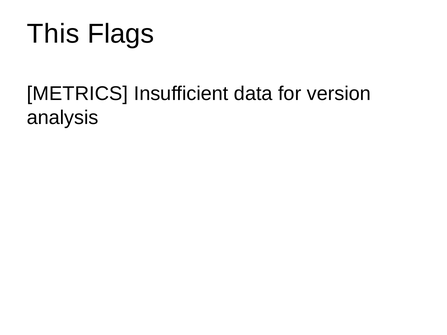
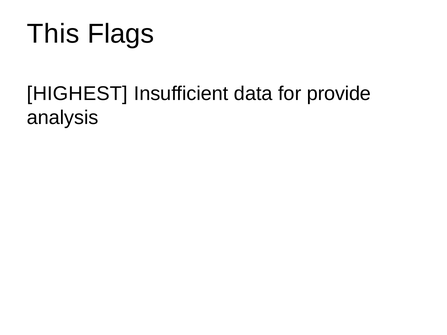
METRICS: METRICS -> HIGHEST (77, 94)
version: version -> provide (339, 94)
